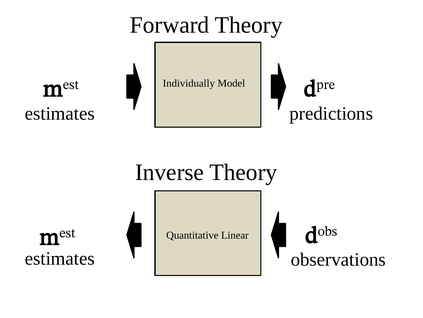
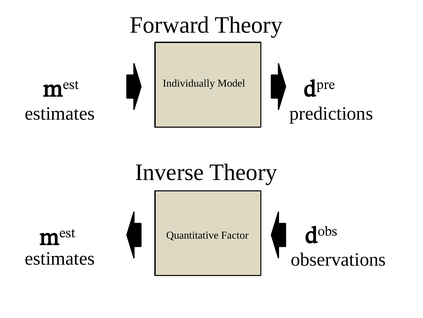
Linear: Linear -> Factor (235, 235)
